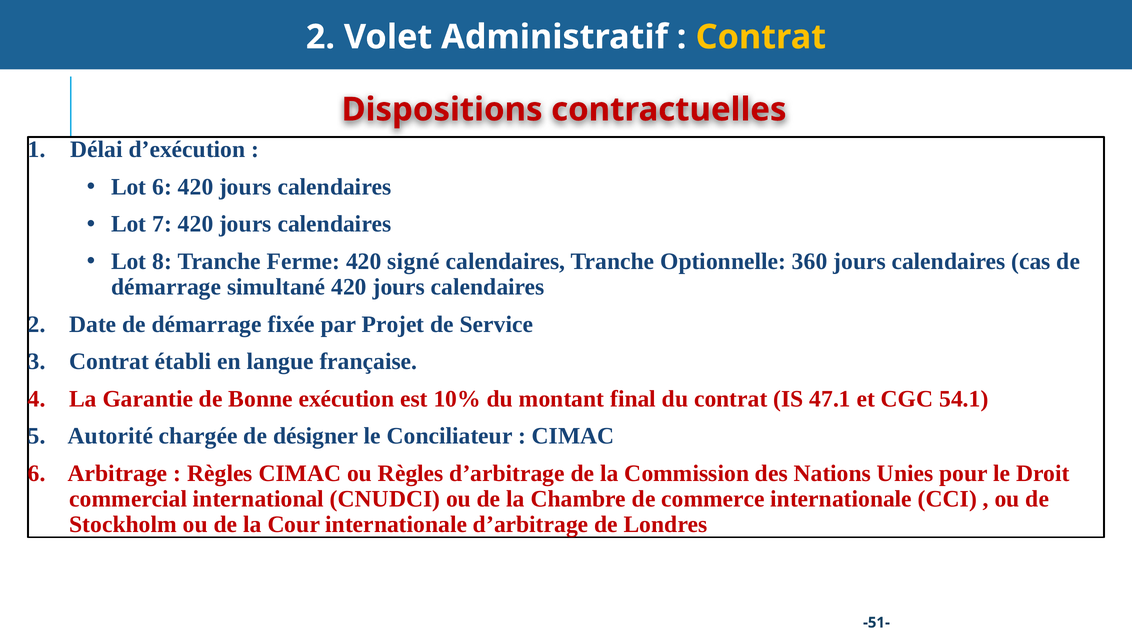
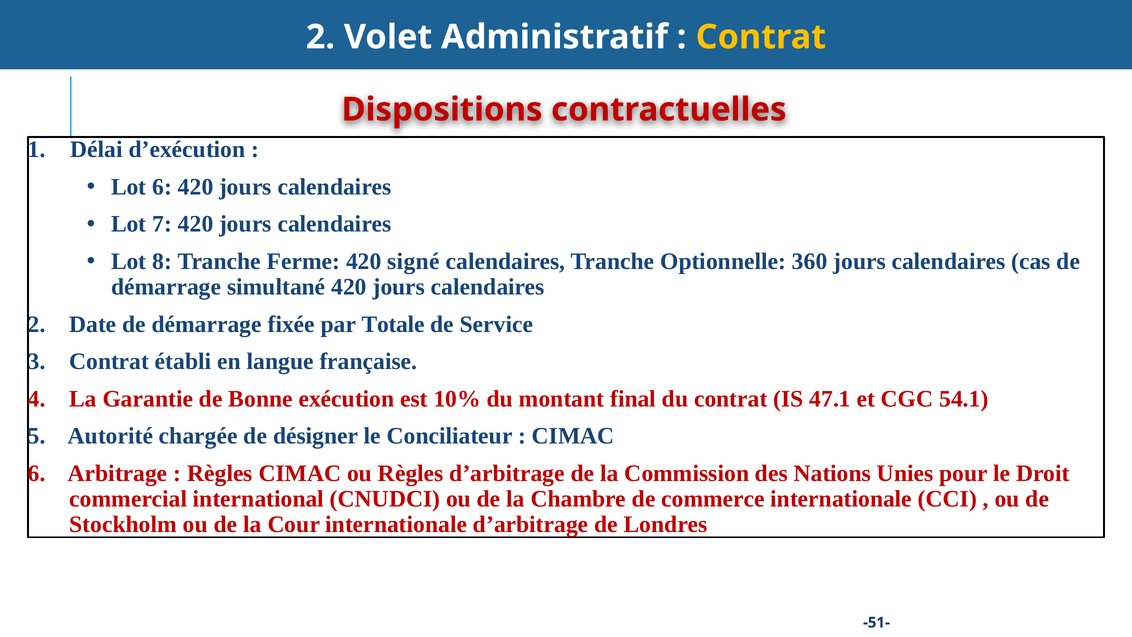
Projet: Projet -> Totale (393, 324)
